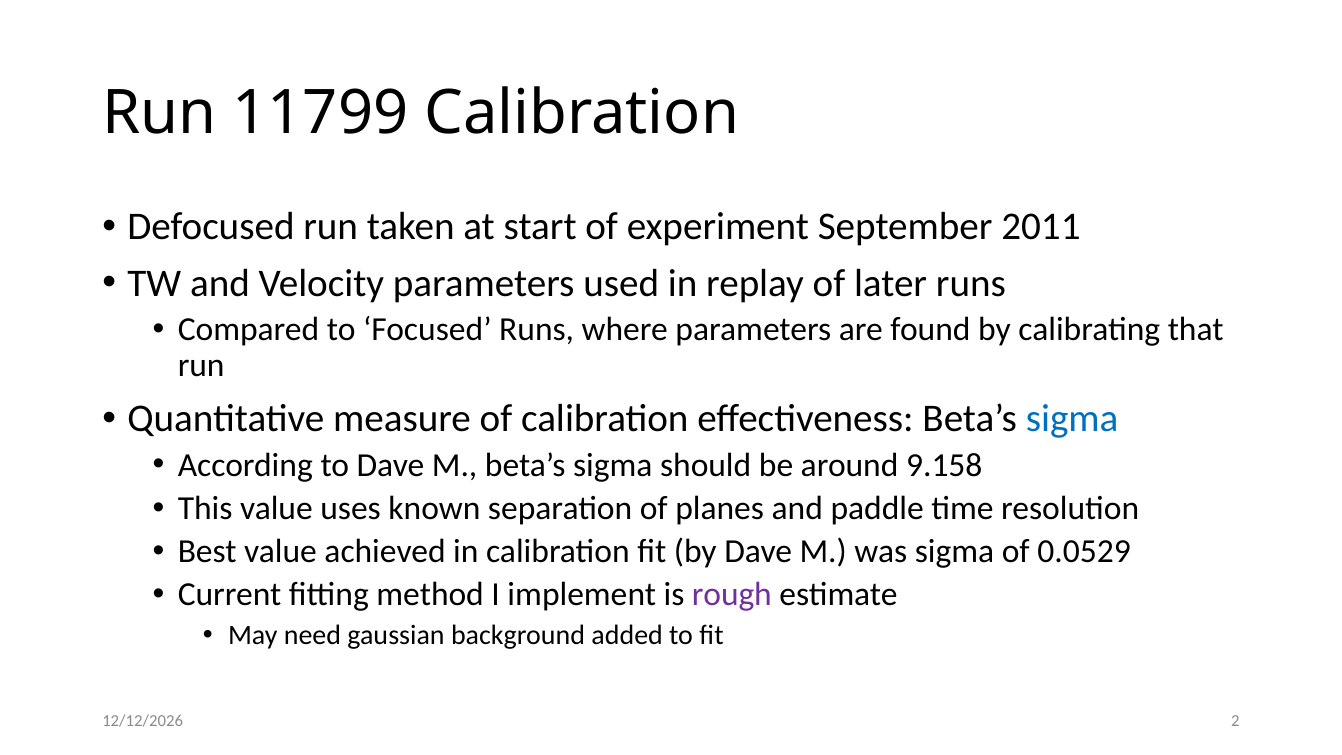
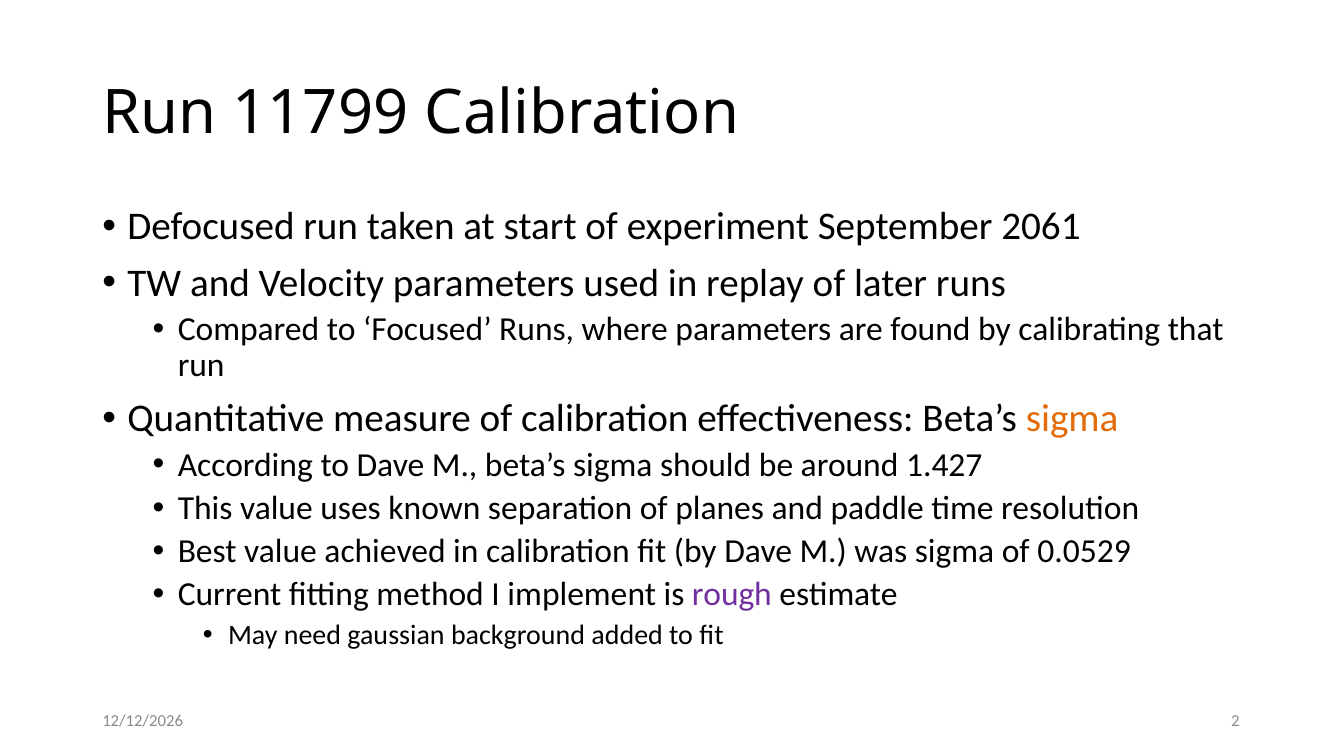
2011: 2011 -> 2061 (1041, 227)
sigma colour: blue -> orange (1072, 419)
9.158: 9.158 -> 1.427 (944, 465)
